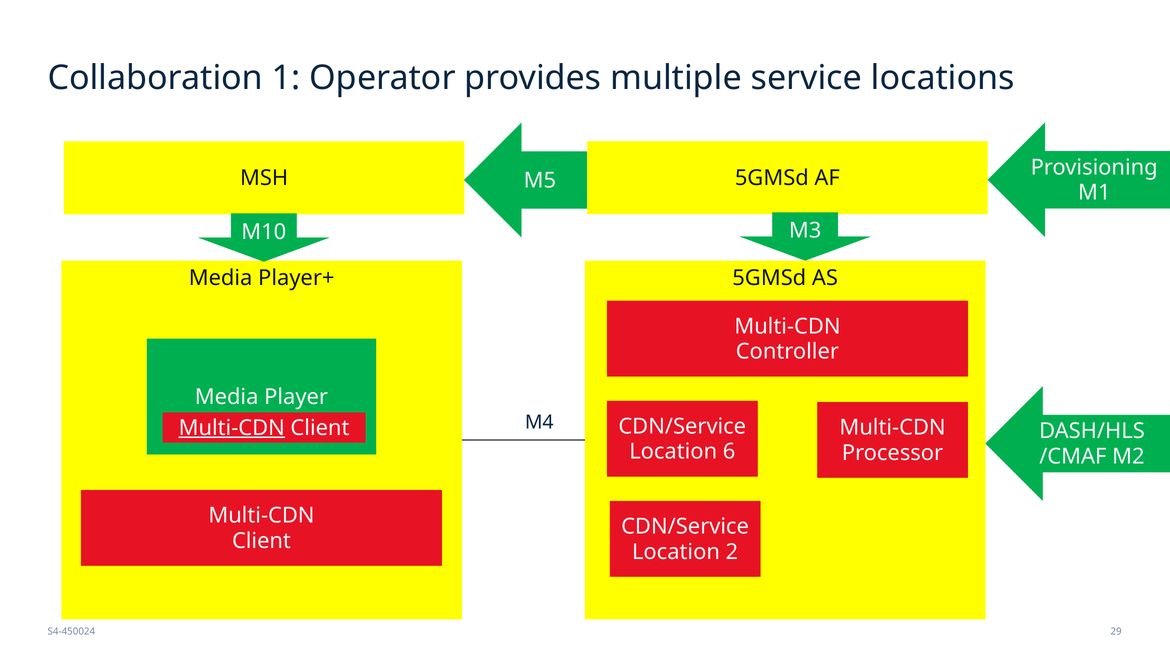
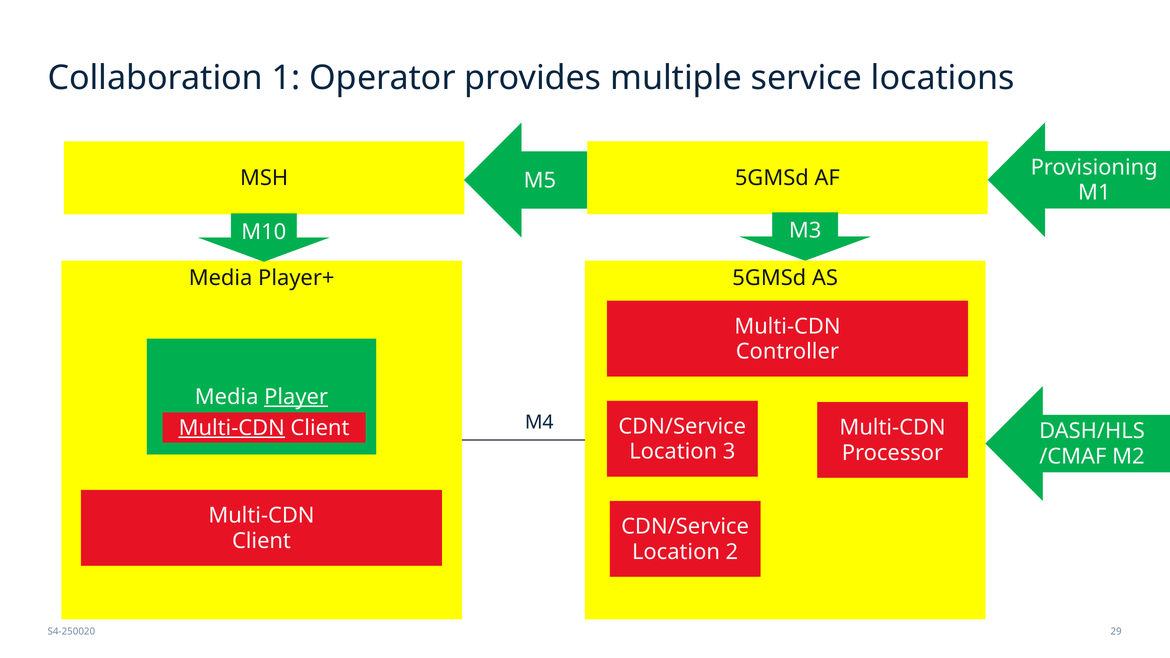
Player underline: none -> present (296, 397)
6: 6 -> 3 (729, 452)
S4-450024: S4-450024 -> S4-250020 (71, 632)
